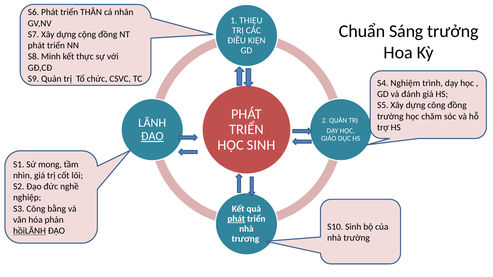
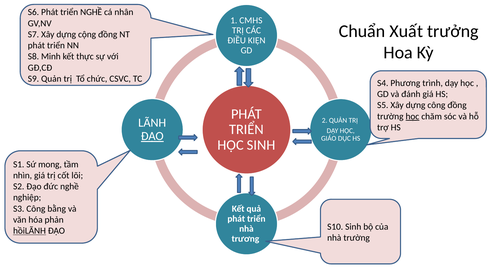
triển THÂN: THÂN -> NGHỀ (91, 12)
THIỆU: THIỆU -> CMHS (251, 20)
Sáng: Sáng -> Xuất (406, 31)
Nghiệm: Nghiệm -> Phương (405, 83)
học underline: none -> present (412, 116)
phát underline: present -> none (236, 219)
